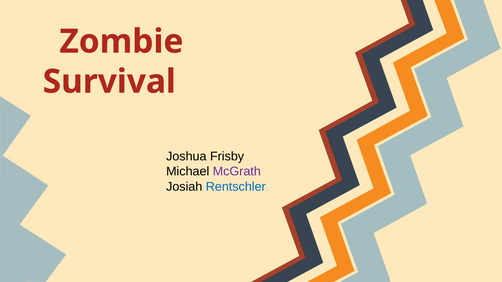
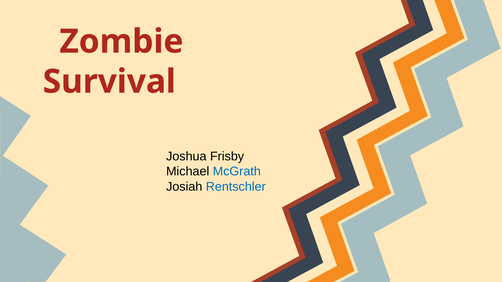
McGrath colour: purple -> blue (237, 172)
